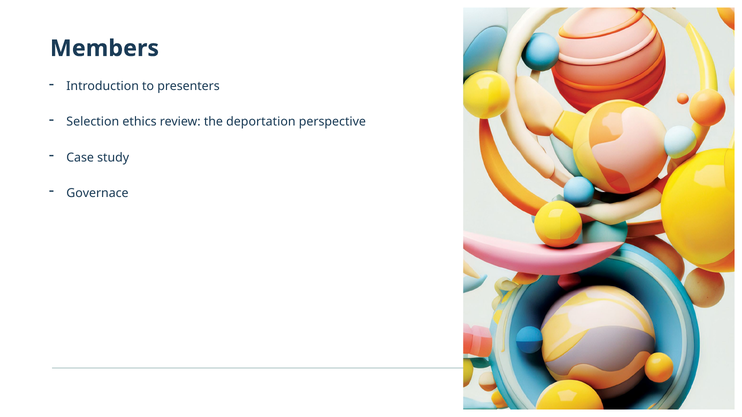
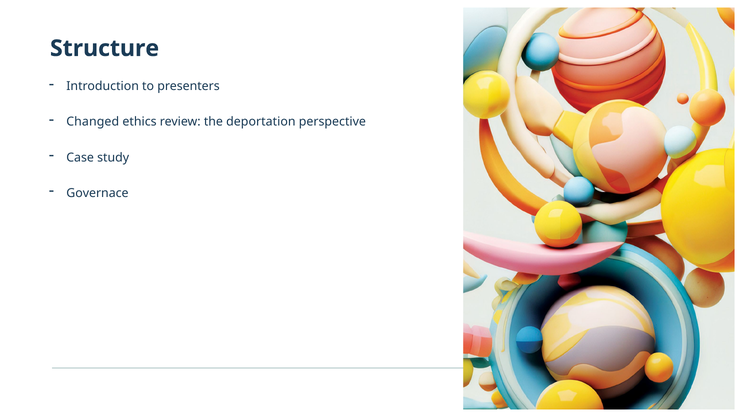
Members: Members -> Structure (105, 48)
Selection: Selection -> Changed (93, 122)
